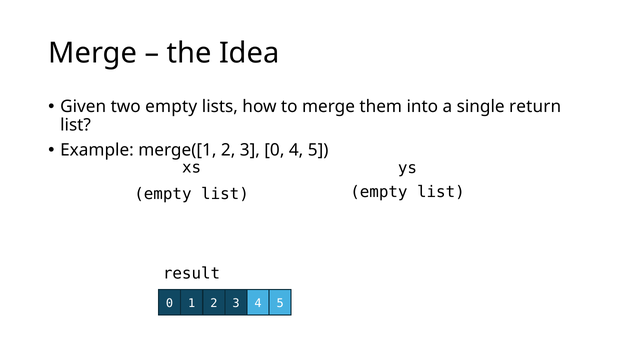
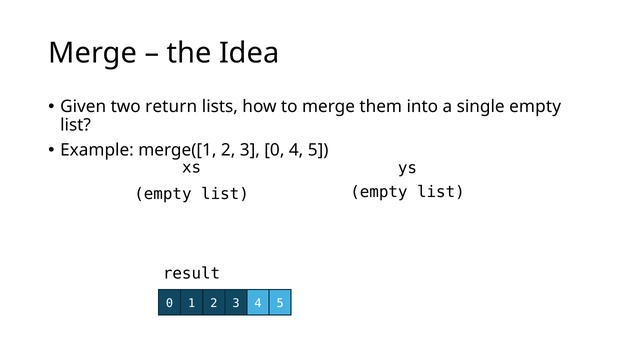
two empty: empty -> return (171, 106)
single return: return -> empty (535, 106)
